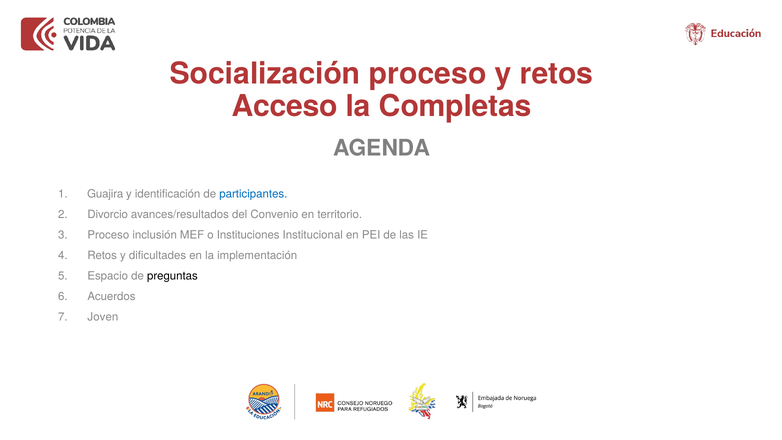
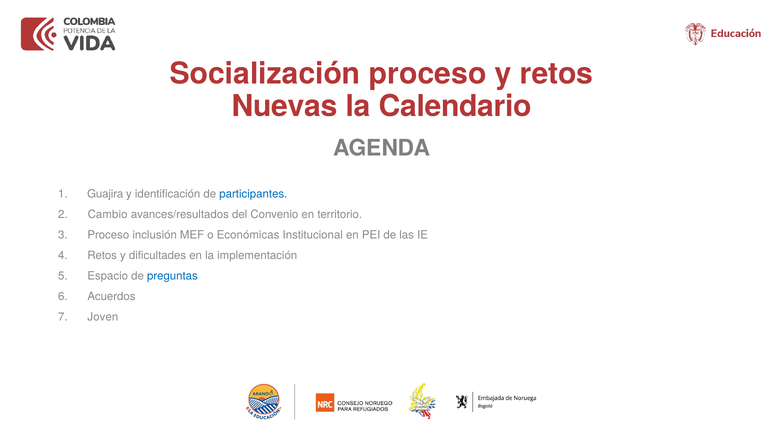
Acceso: Acceso -> Nuevas (285, 106)
Completas: Completas -> Calendario (455, 106)
Divorcio: Divorcio -> Cambio (108, 215)
Instituciones: Instituciones -> Económicas (248, 235)
preguntas colour: black -> blue (172, 276)
